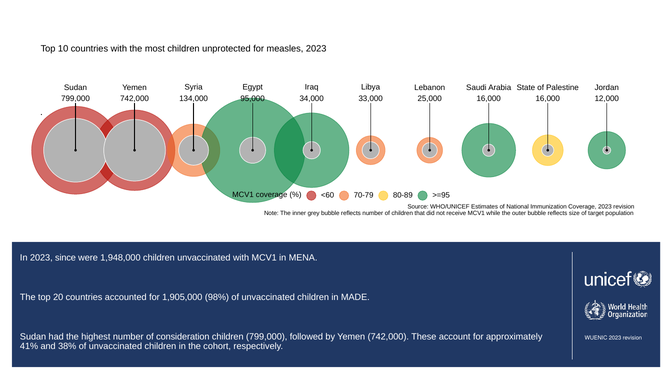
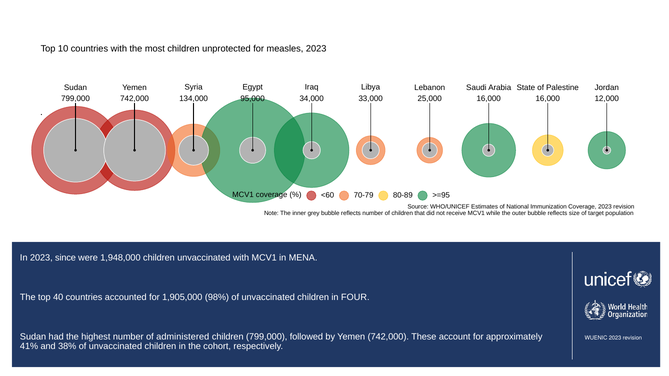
20: 20 -> 40 (58, 298)
MADE: MADE -> FOUR (355, 298)
consideration: consideration -> administered (183, 337)
